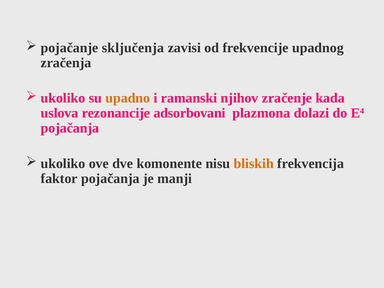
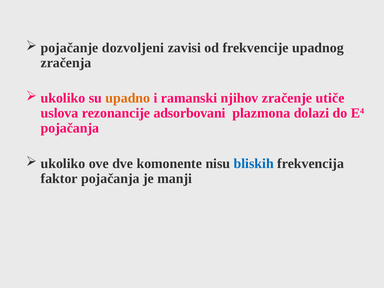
sključenja: sključenja -> dozvoljeni (133, 48)
kada: kada -> utiče (330, 98)
bliskih colour: orange -> blue (254, 164)
